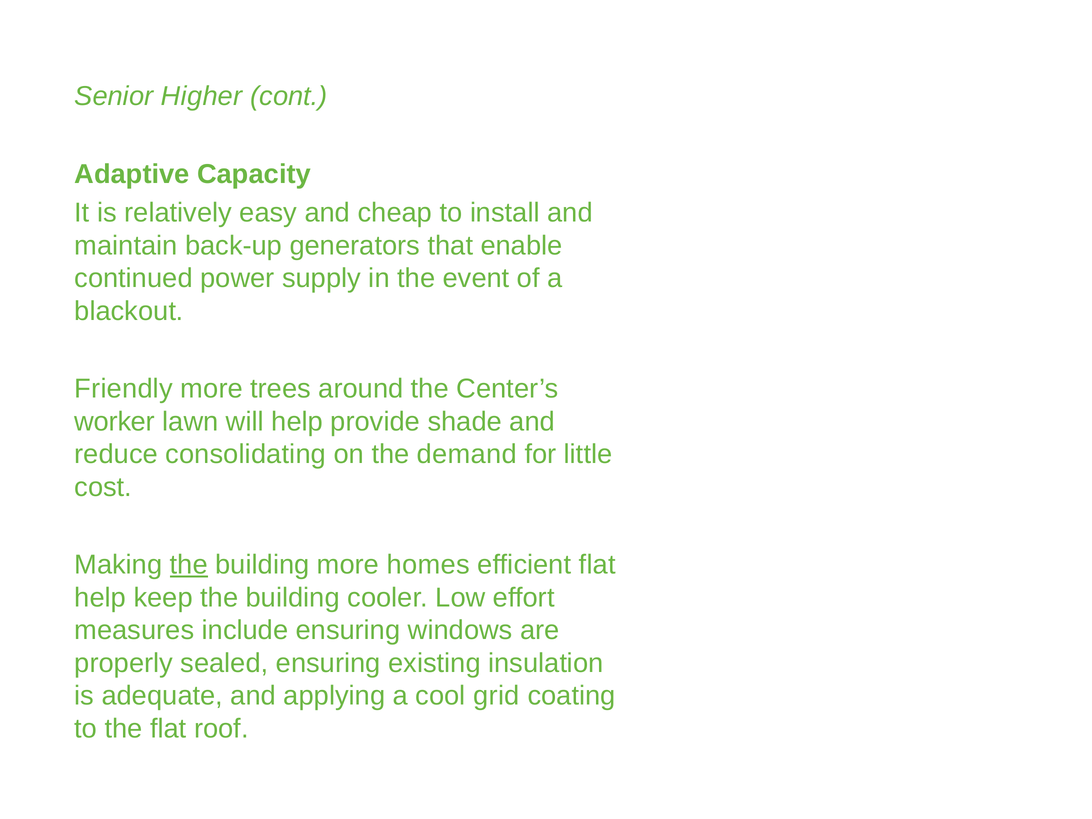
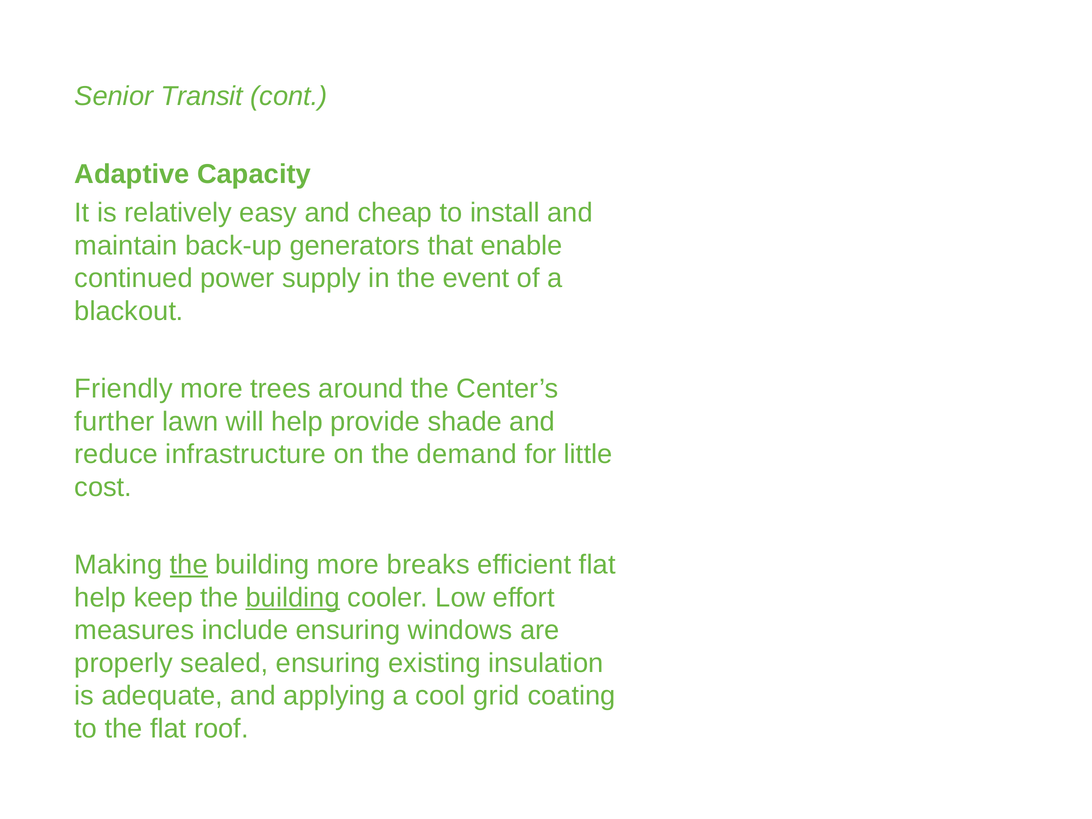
Higher: Higher -> Transit (202, 96)
worker: worker -> further (114, 422)
consolidating: consolidating -> infrastructure (246, 454)
homes: homes -> breaks (428, 565)
building underline: none -> present (293, 598)
